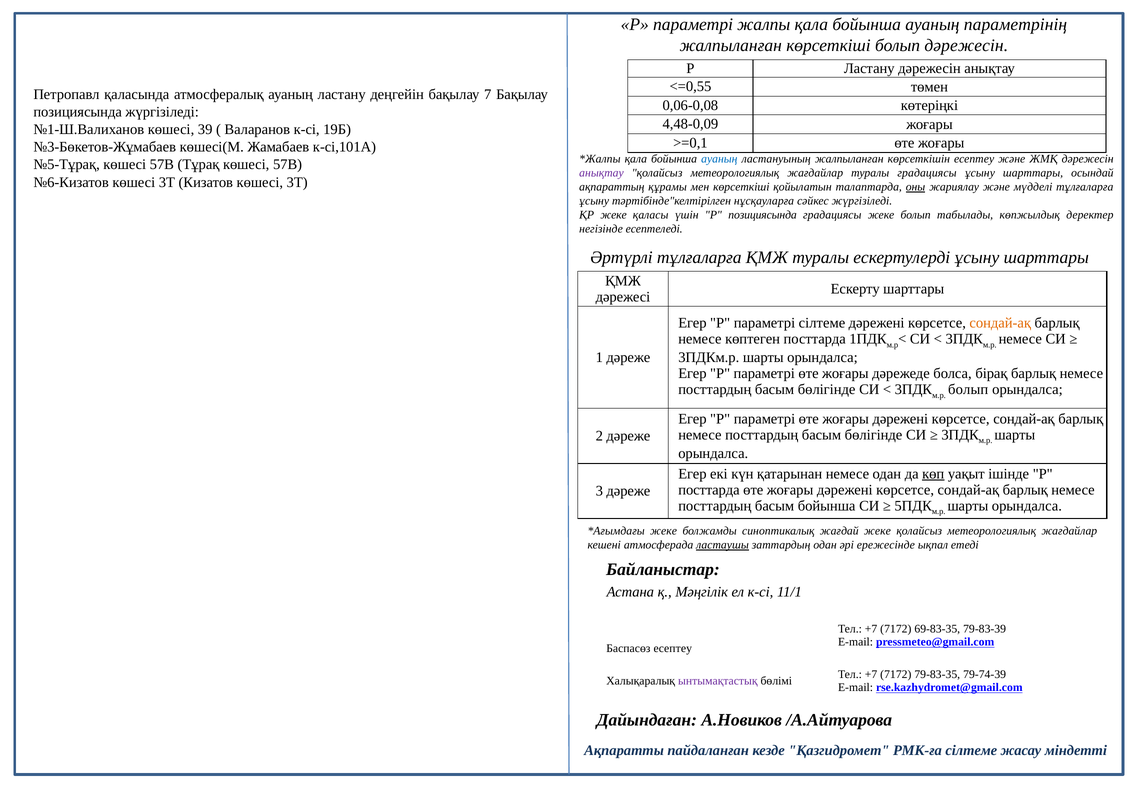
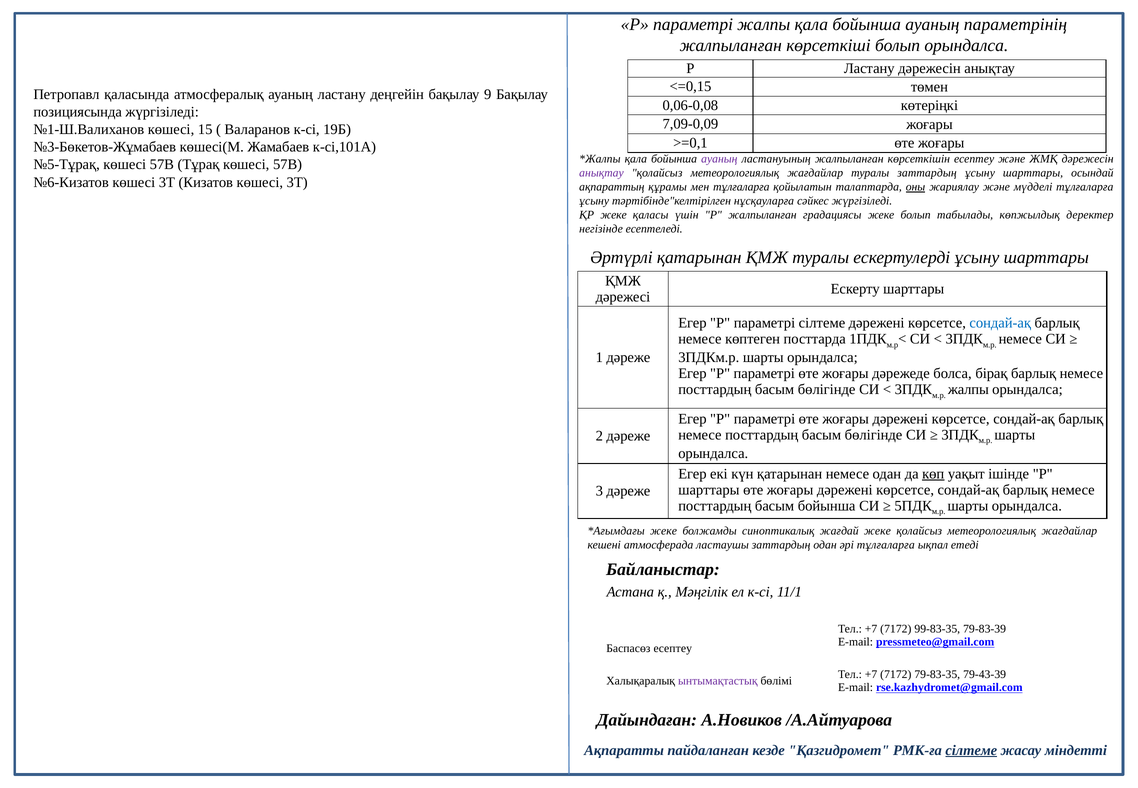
болып дәрежесін: дәрежесін -> орындалса (966, 46)
<=0,55: <=0,55 -> <=0,15 (690, 87)
7: 7 -> 9 (488, 94)
4,48-0,09: 4,48-0,09 -> 7,09-0,09 (690, 124)
39: 39 -> 15 (205, 130)
ауаның colour: blue -> purple (719, 159)
туралы градациясы: градациясы -> заттардың (927, 173)
мен көрсеткіші: көрсеткіші -> тұлғаларға (741, 187)
Р позициясында: позициясында -> жалпыланған (762, 215)
Әртүрлі тұлғаларға: тұлғаларға -> қатарынан (699, 258)
сондай-ақ colour: orange -> blue (1000, 323)
болып: болып -> жалпы (968, 390)
посттарда: посттарда -> шарттары (709, 490)
ластаушы underline: present -> none (723, 545)
әрі ережесінде: ережесінде -> тұлғаларға (886, 545)
69-83-35: 69-83-35 -> 99-83-35 (937, 629)
79-74-39: 79-74-39 -> 79-43-39 (985, 674)
сілтеме underline: none -> present (971, 750)
